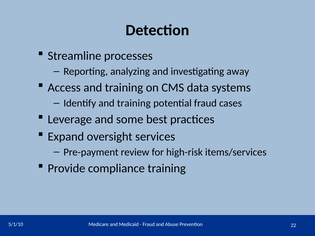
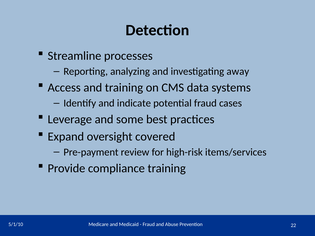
Identify and training: training -> indicate (134, 103)
services: services -> covered (155, 137)
